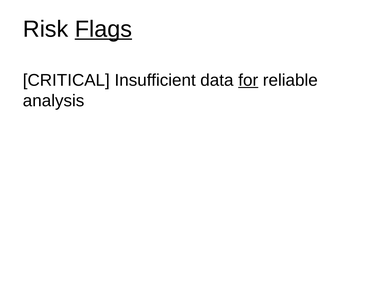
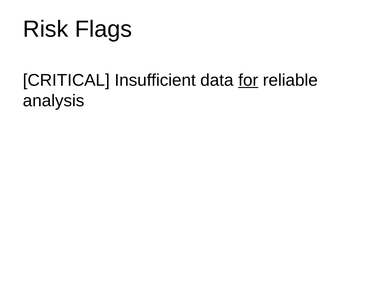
Flags underline: present -> none (103, 29)
